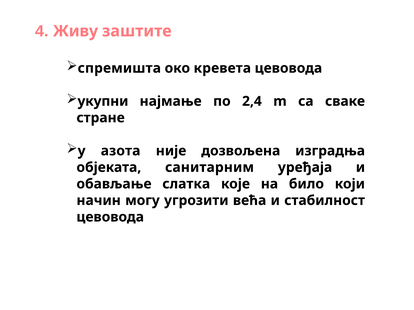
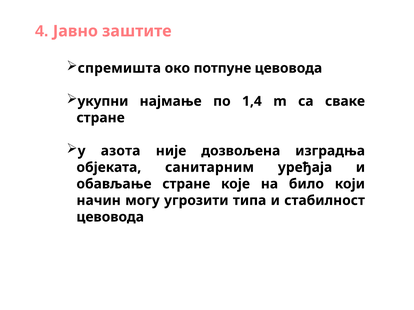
Живу: Живу -> Јавно (75, 31)
кревета: кревета -> потпуне (222, 68)
2,4: 2,4 -> 1,4 (252, 101)
обављање слатка: слатка -> стране (186, 184)
већа: већа -> типа (250, 201)
